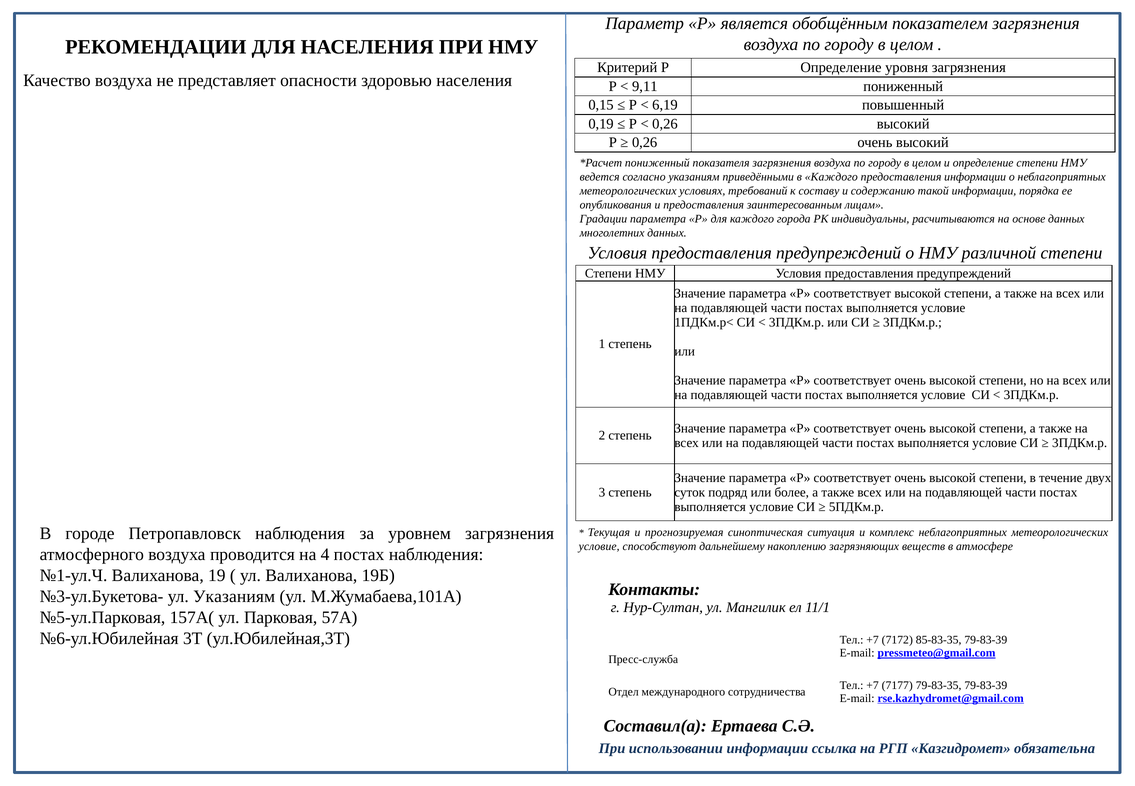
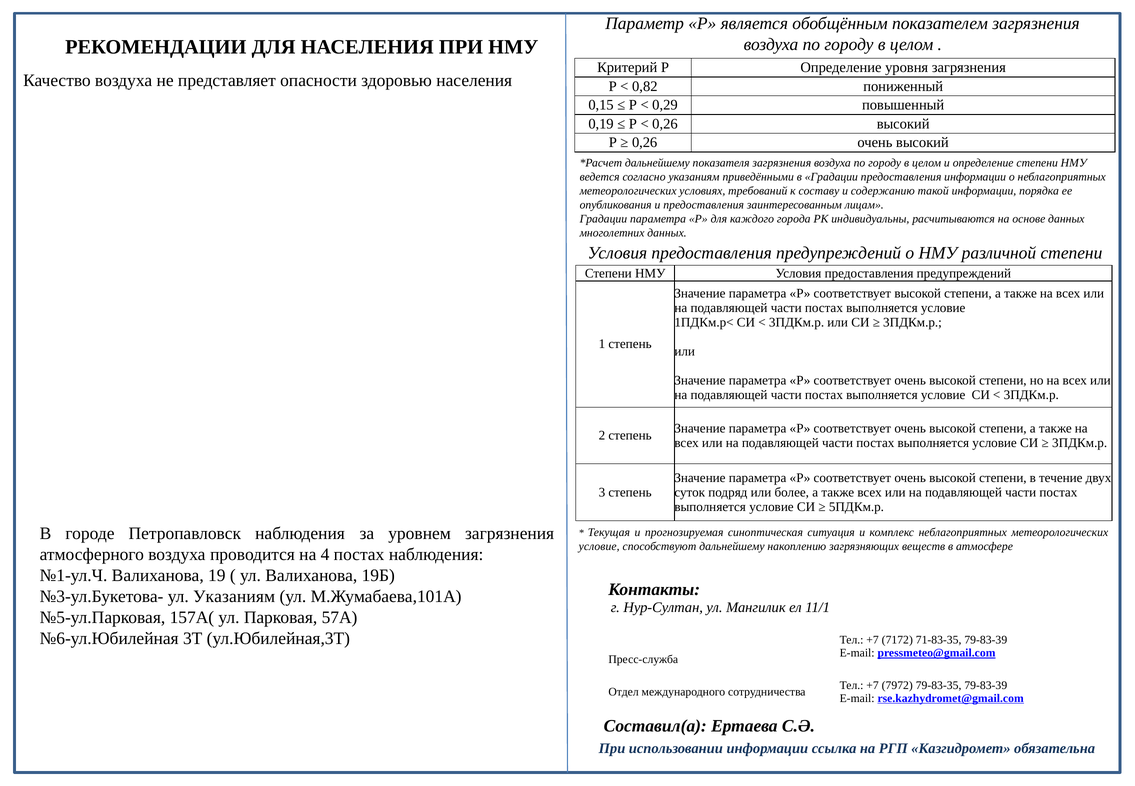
9,11: 9,11 -> 0,82 (645, 86)
6,19: 6,19 -> 0,29 (665, 105)
пониженный: пониженный -> дальнейшему (657, 163)
в Каждого: Каждого -> Градации (831, 177)
85-83-35: 85-83-35 -> 71-83-35 (939, 640)
7177: 7177 -> 7972 (897, 685)
